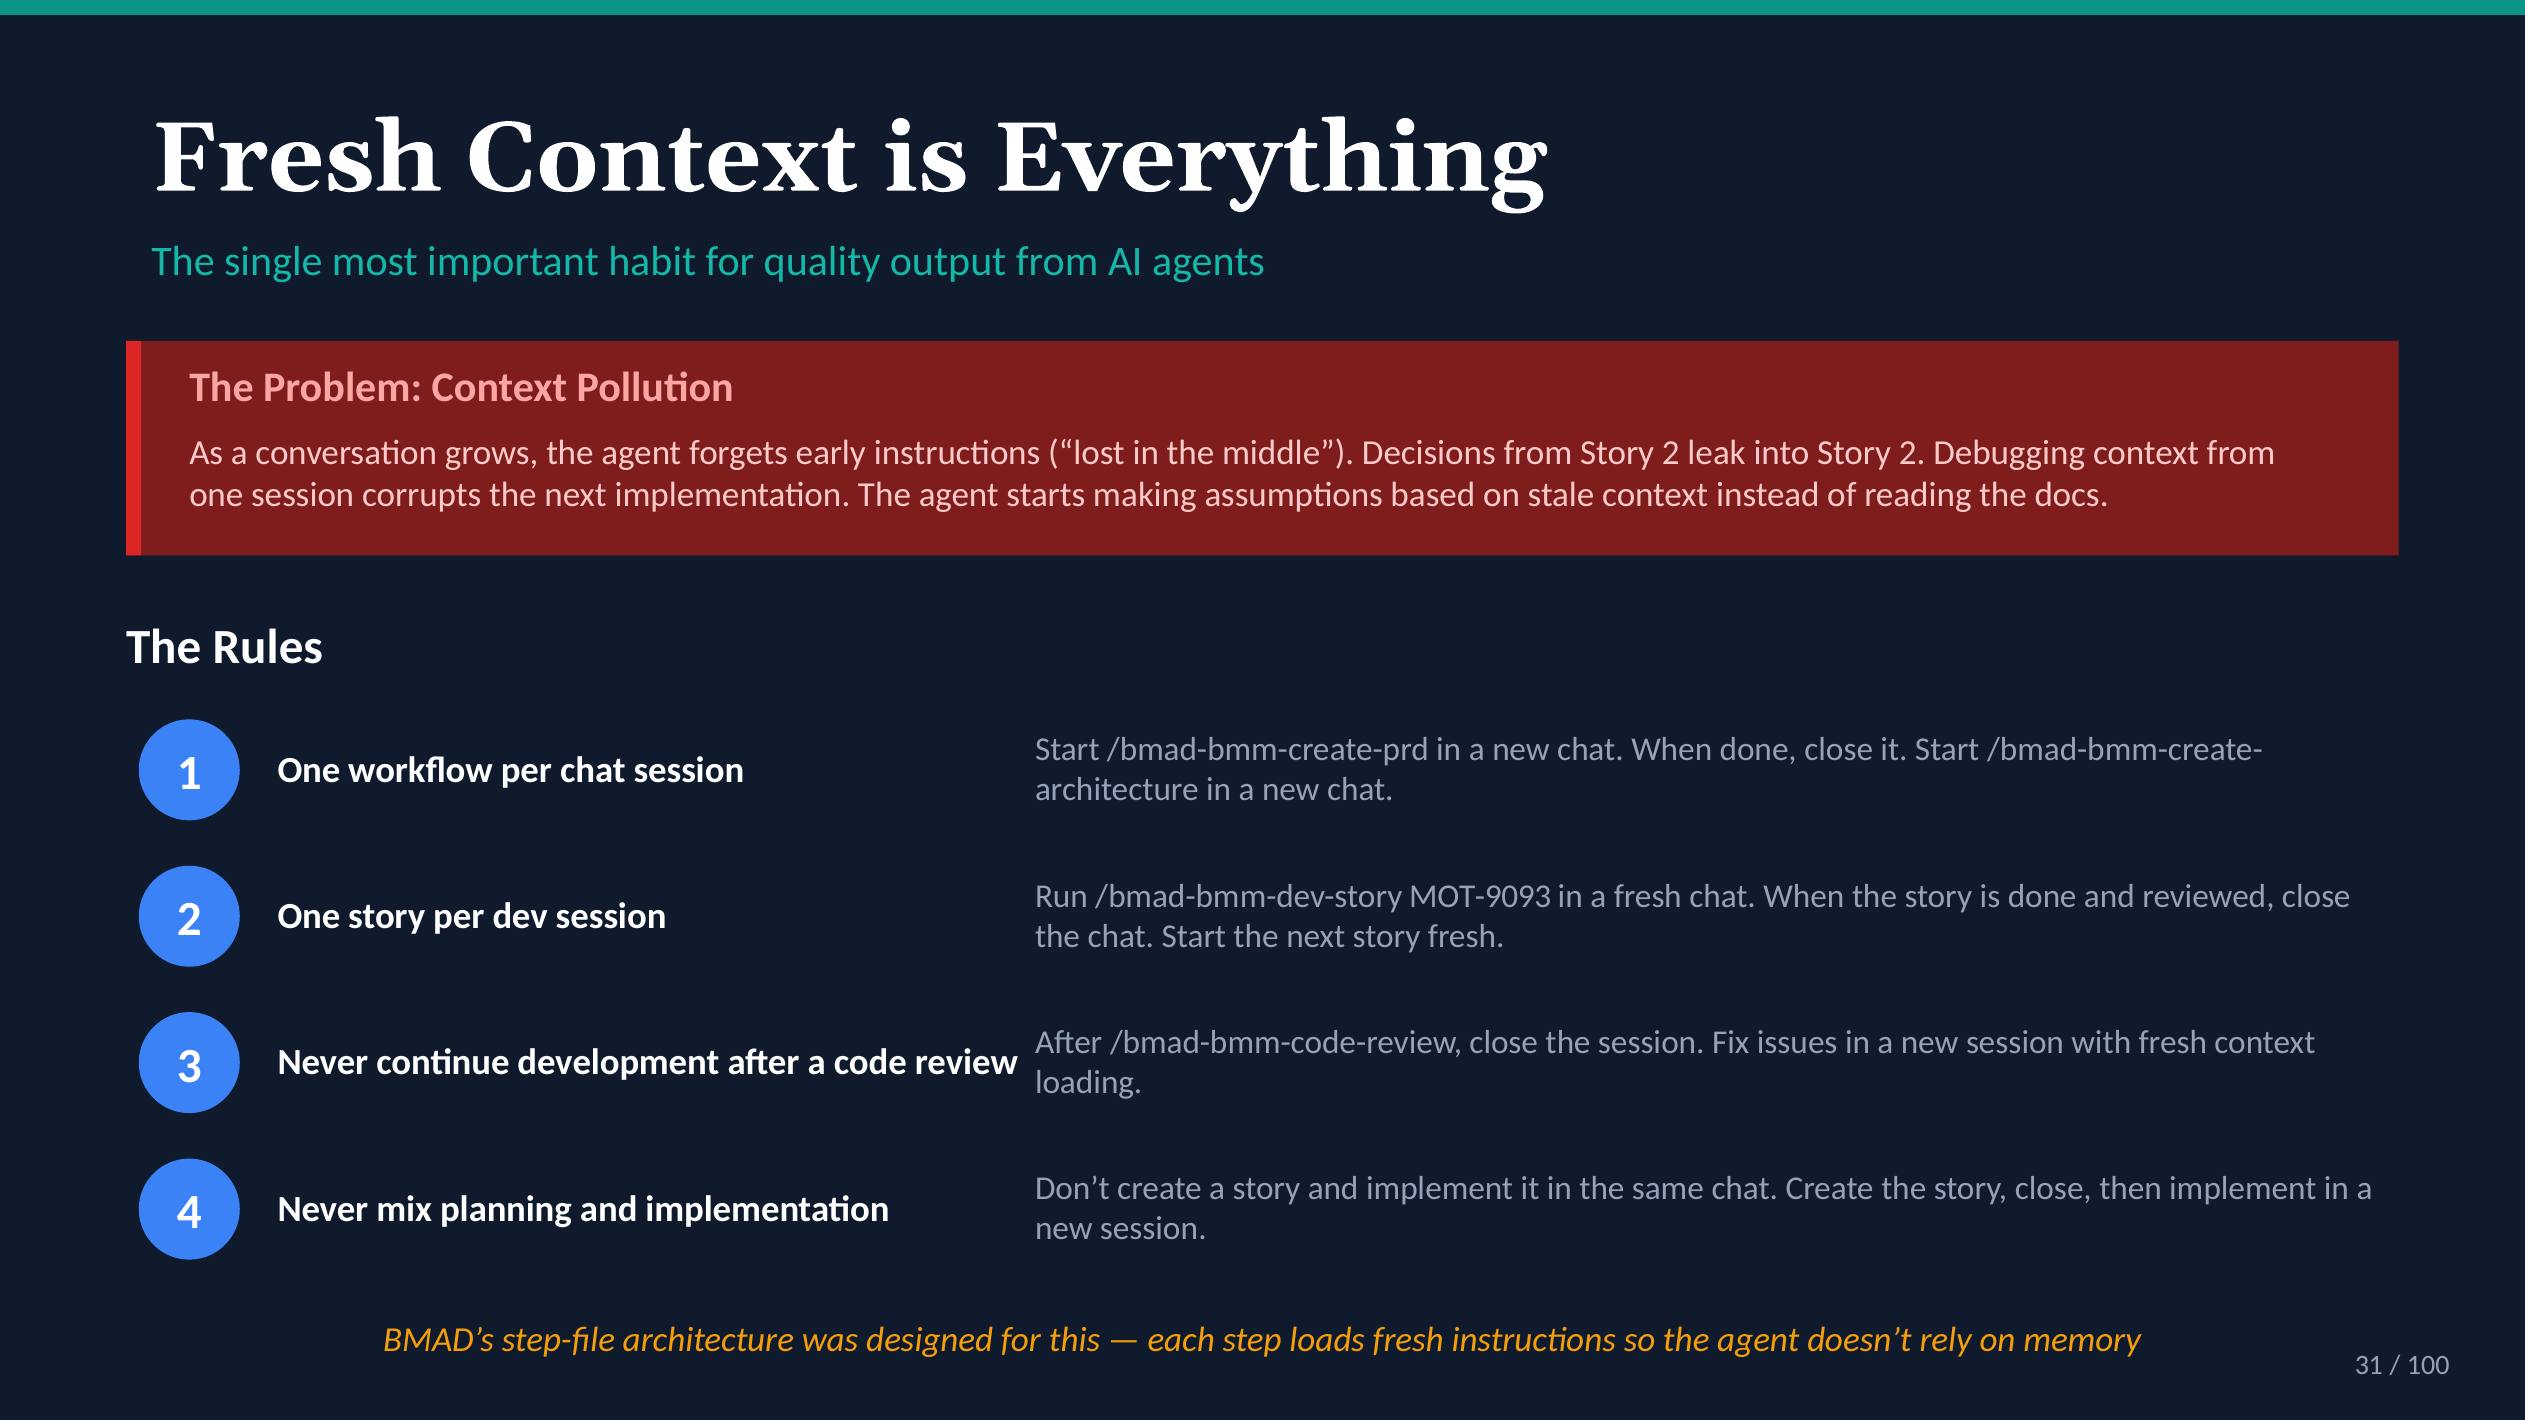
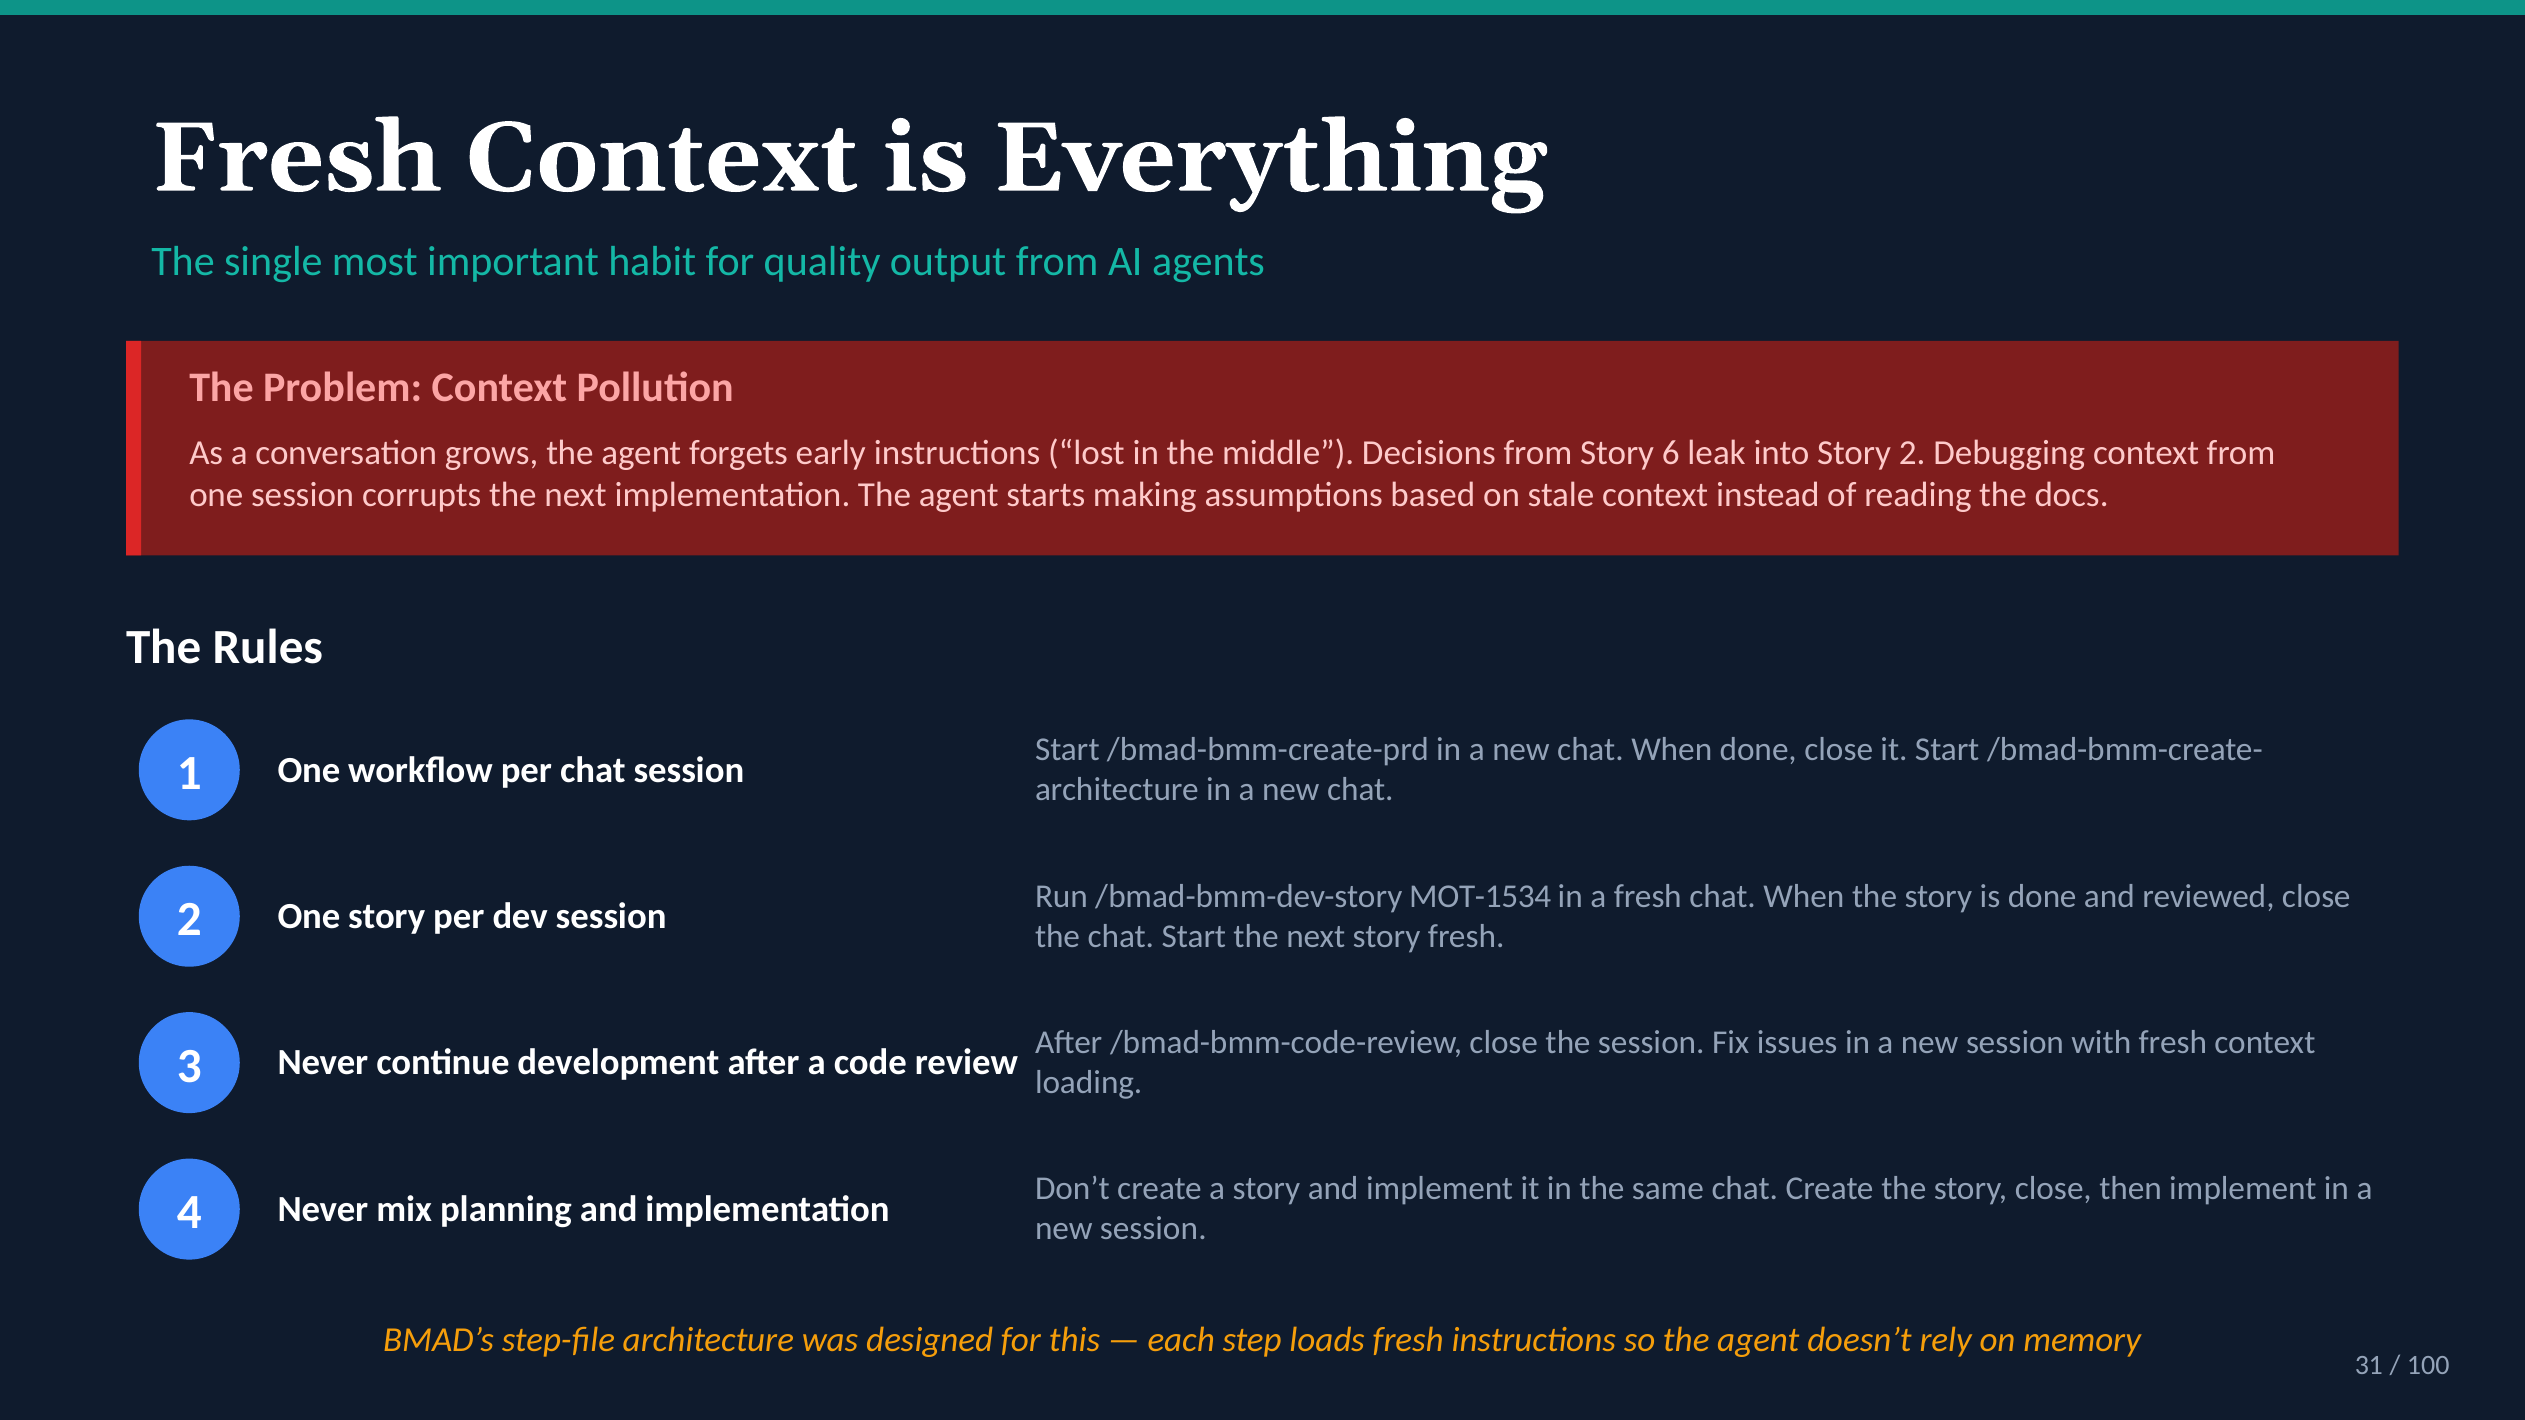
from Story 2: 2 -> 6 (1671, 453)
MOT-9093: MOT-9093 -> MOT-1534 (1480, 896)
